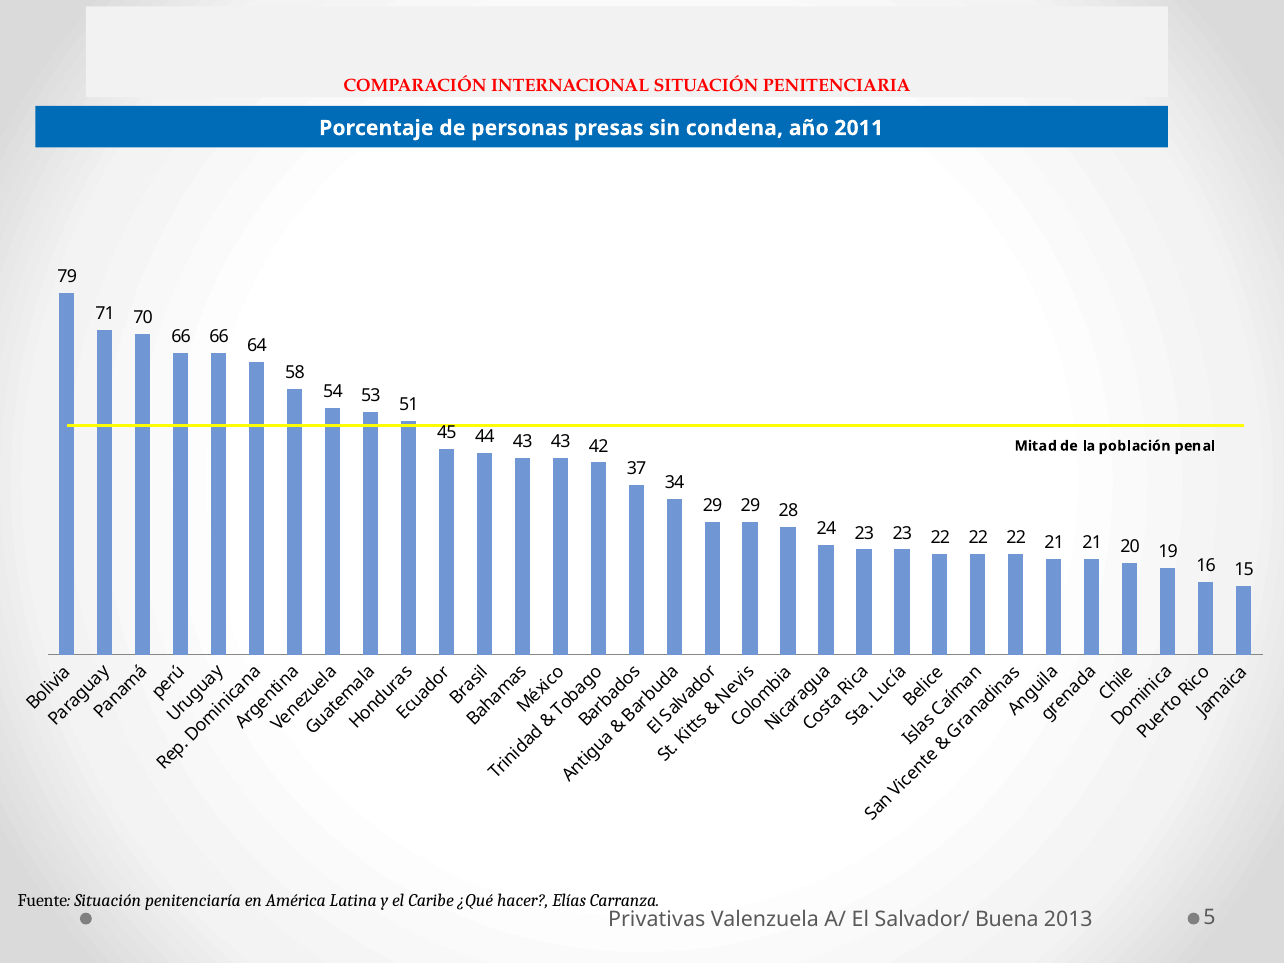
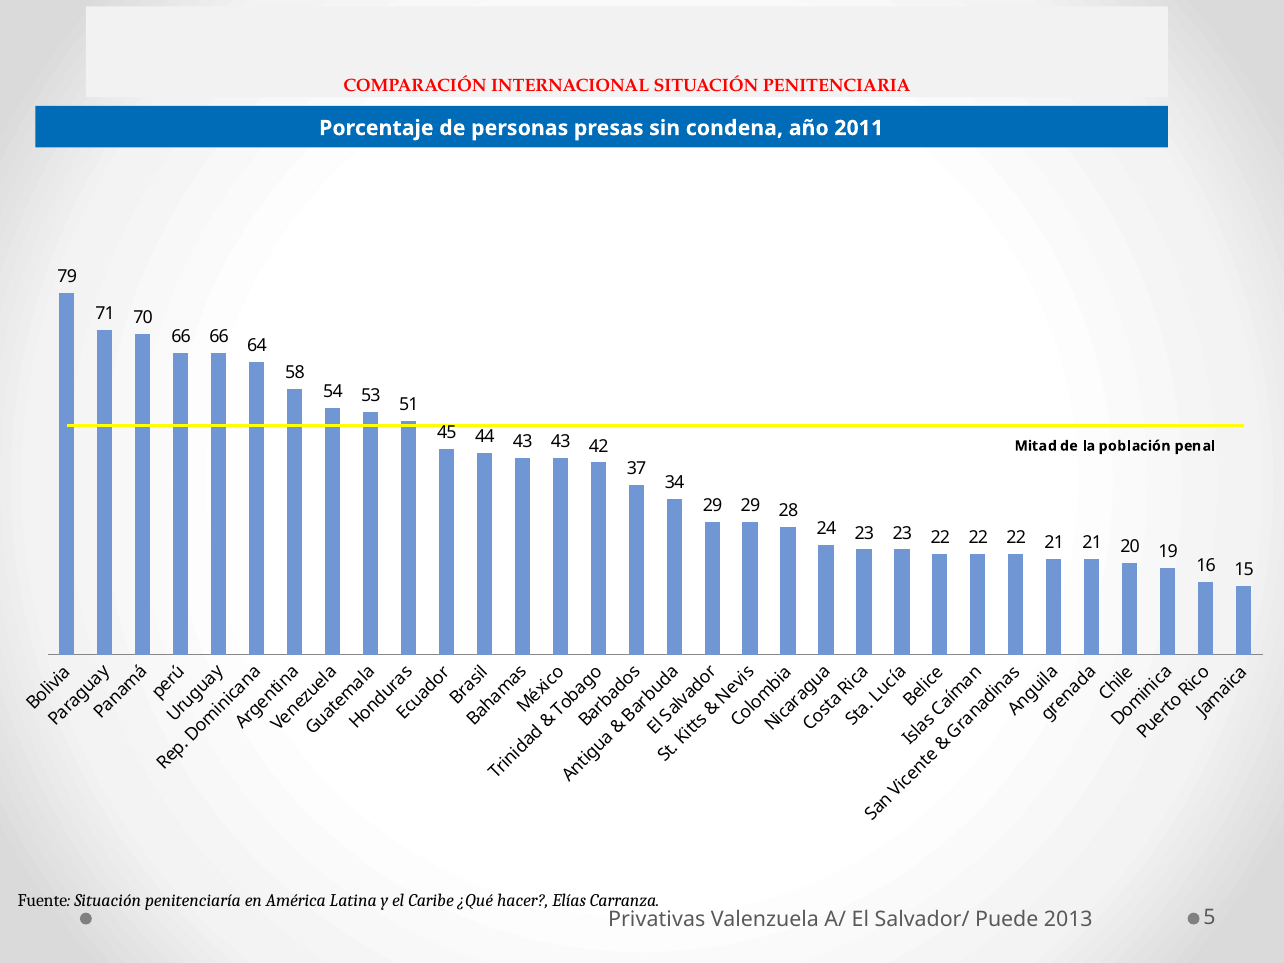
Buena: Buena -> Puede (1007, 920)
